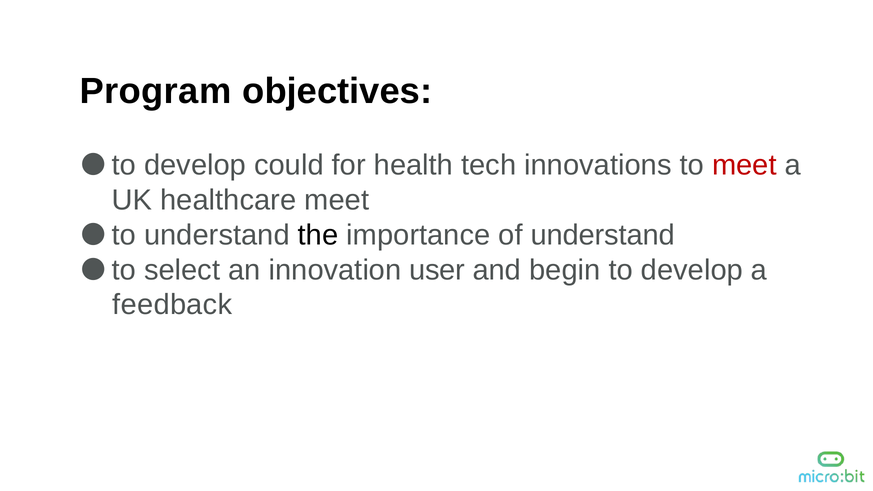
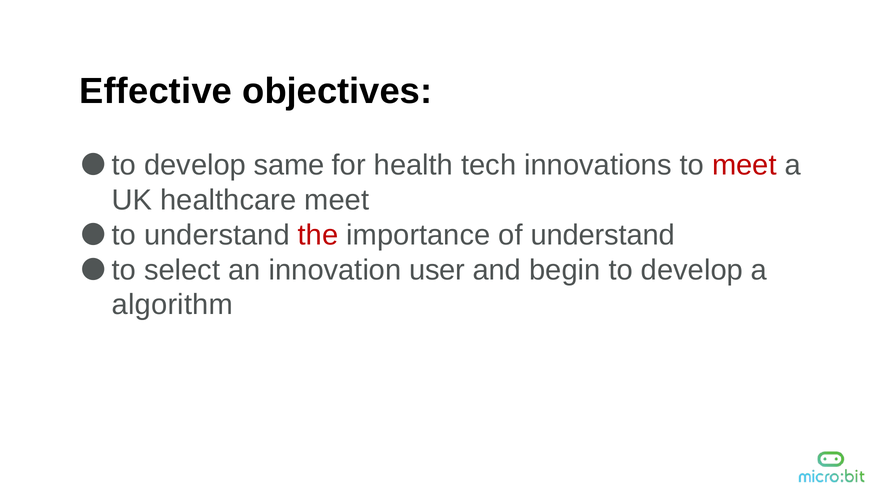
Program: Program -> Effective (156, 91)
could: could -> same (289, 165)
the colour: black -> red (318, 235)
feedback: feedback -> algorithm (172, 305)
